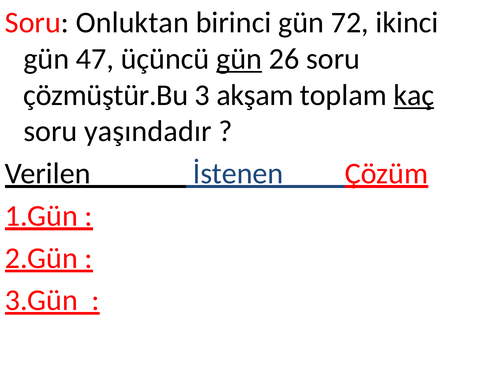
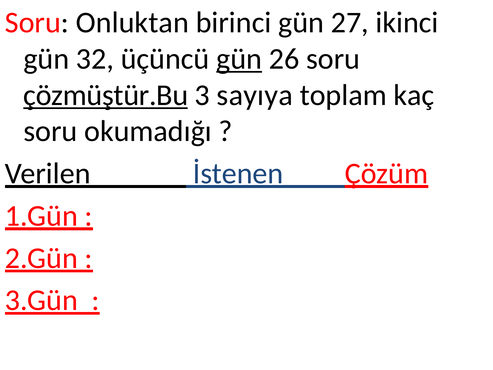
72: 72 -> 27 (350, 23)
47: 47 -> 32 (95, 59)
çözmüştür.Bu underline: none -> present (106, 95)
akşam: akşam -> sayıya (255, 95)
kaç underline: present -> none (414, 95)
yaşındadır: yaşındadır -> okumadığı (148, 131)
